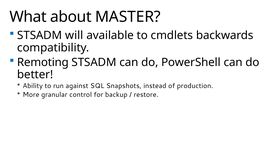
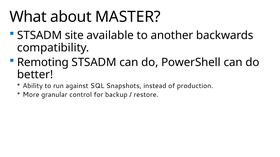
will: will -> site (74, 35)
cmdlets: cmdlets -> another (172, 35)
